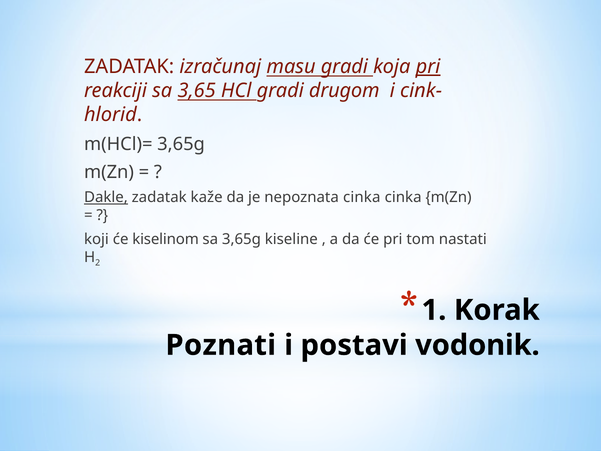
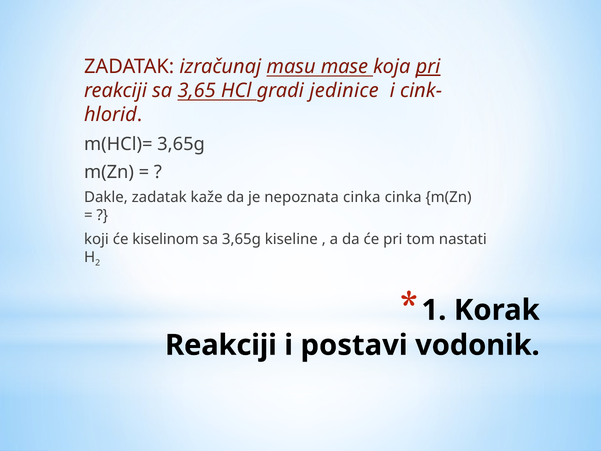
masu gradi: gradi -> mase (344, 67)
drugom: drugom -> jedinice (344, 91)
Dakle underline: present -> none (106, 197)
Poznati: Poznati -> Reakciji (221, 345)
